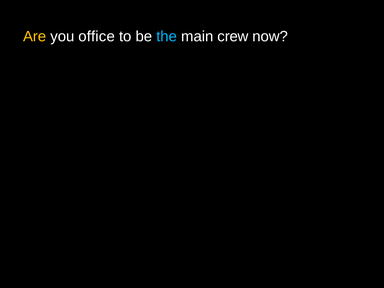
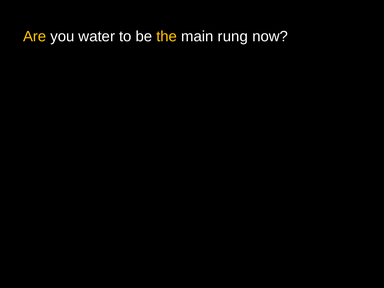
office: office -> water (97, 37)
the colour: light blue -> yellow (167, 37)
crew: crew -> rung (233, 37)
